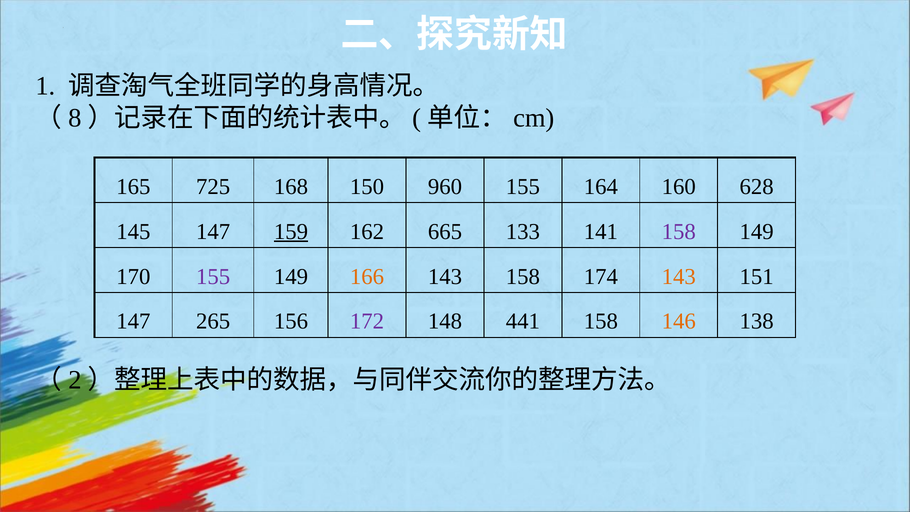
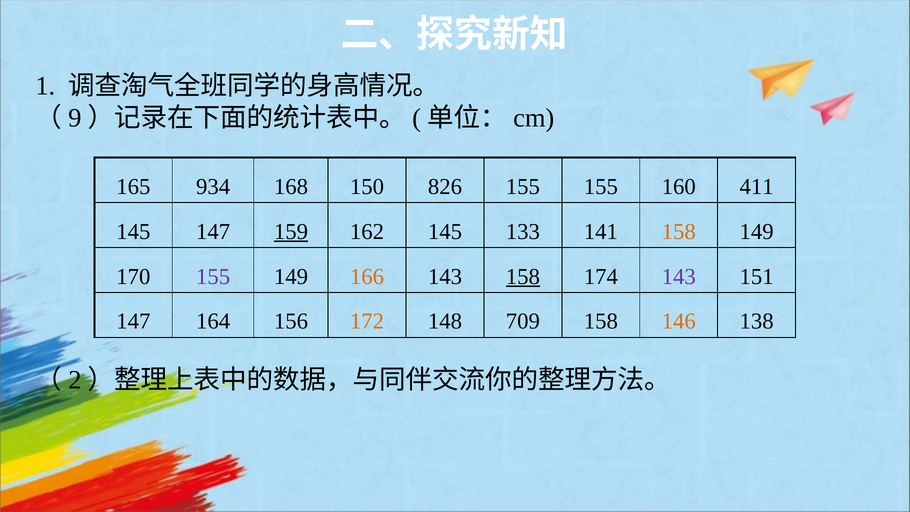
8: 8 -> 9 (75, 118)
725: 725 -> 934 (213, 187)
960: 960 -> 826 (445, 187)
155 164: 164 -> 155 (601, 187)
628: 628 -> 411 (757, 187)
162 665: 665 -> 145 (445, 231)
158 colour: purple -> orange (679, 231)
158 underline: none -> present (523, 276)
143 colour: orange -> purple (679, 276)
265: 265 -> 164 (213, 321)
172 colour: purple -> orange (367, 321)
441: 441 -> 709 (523, 321)
